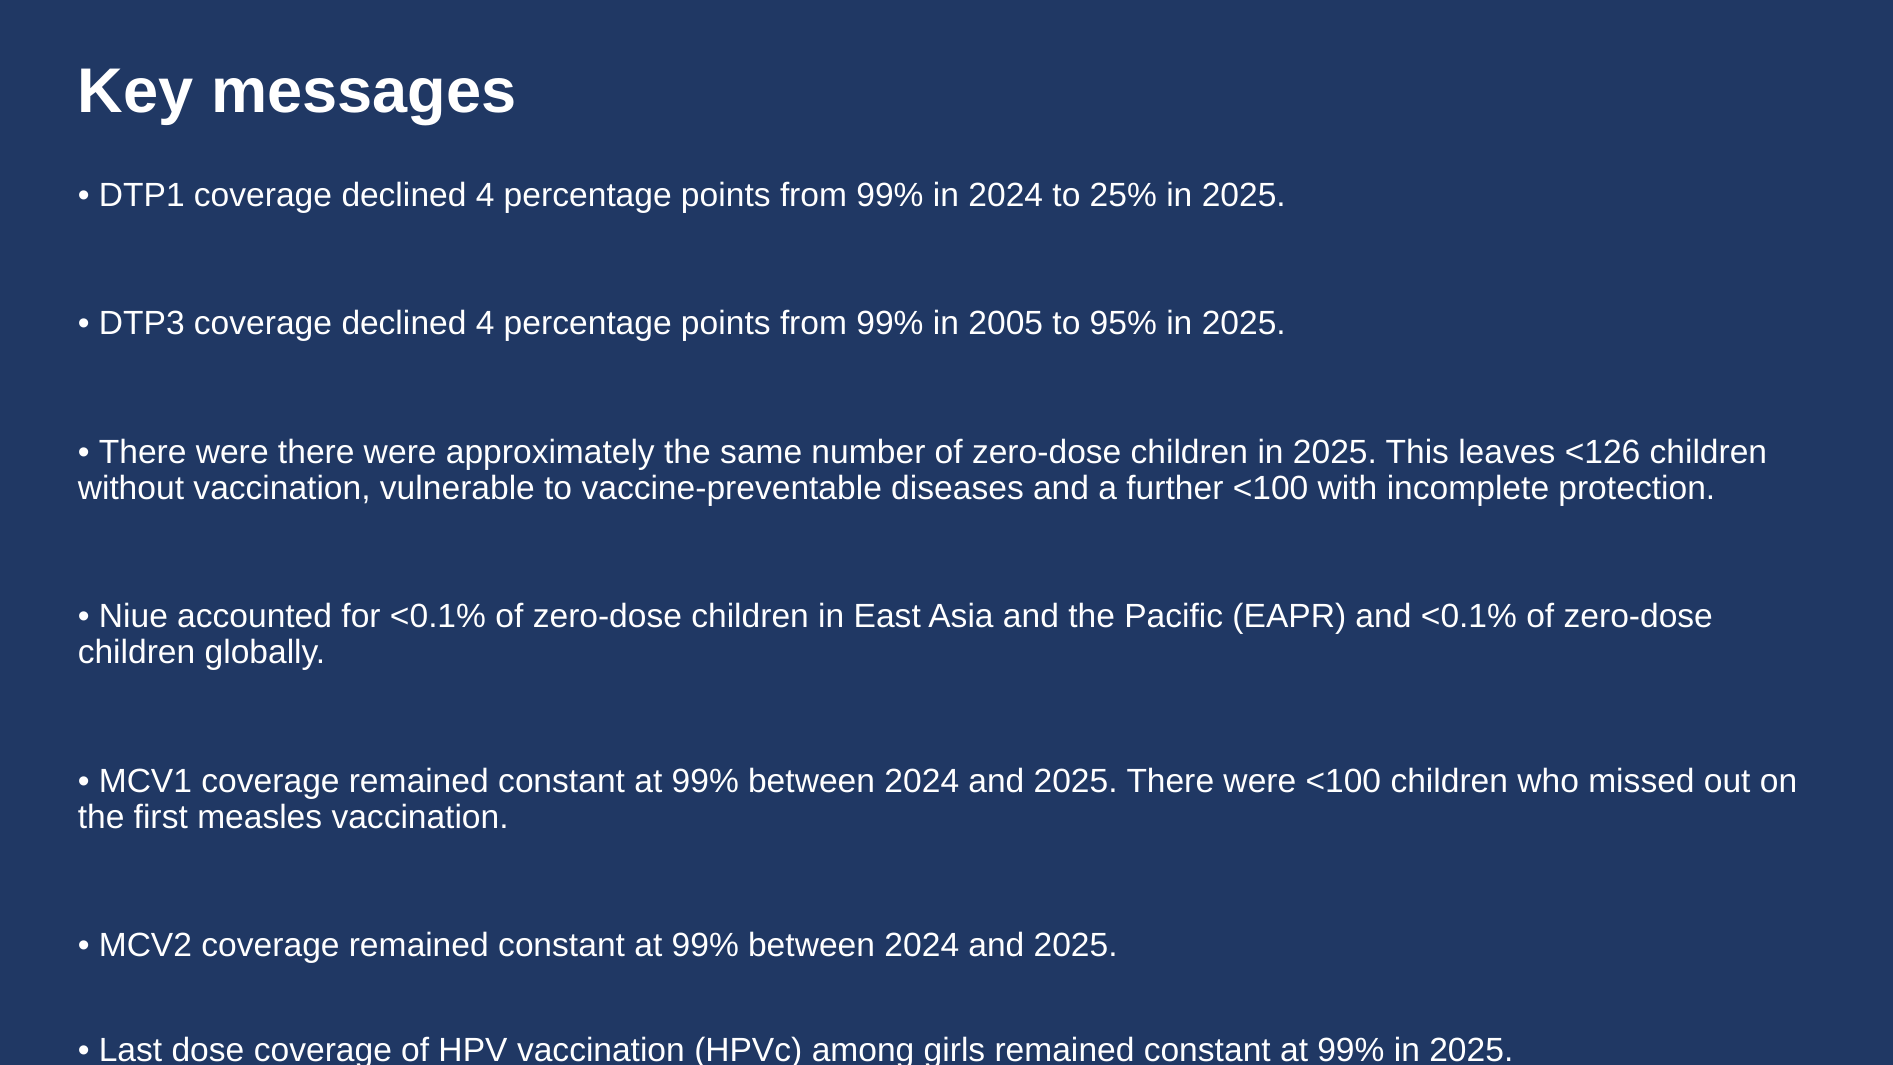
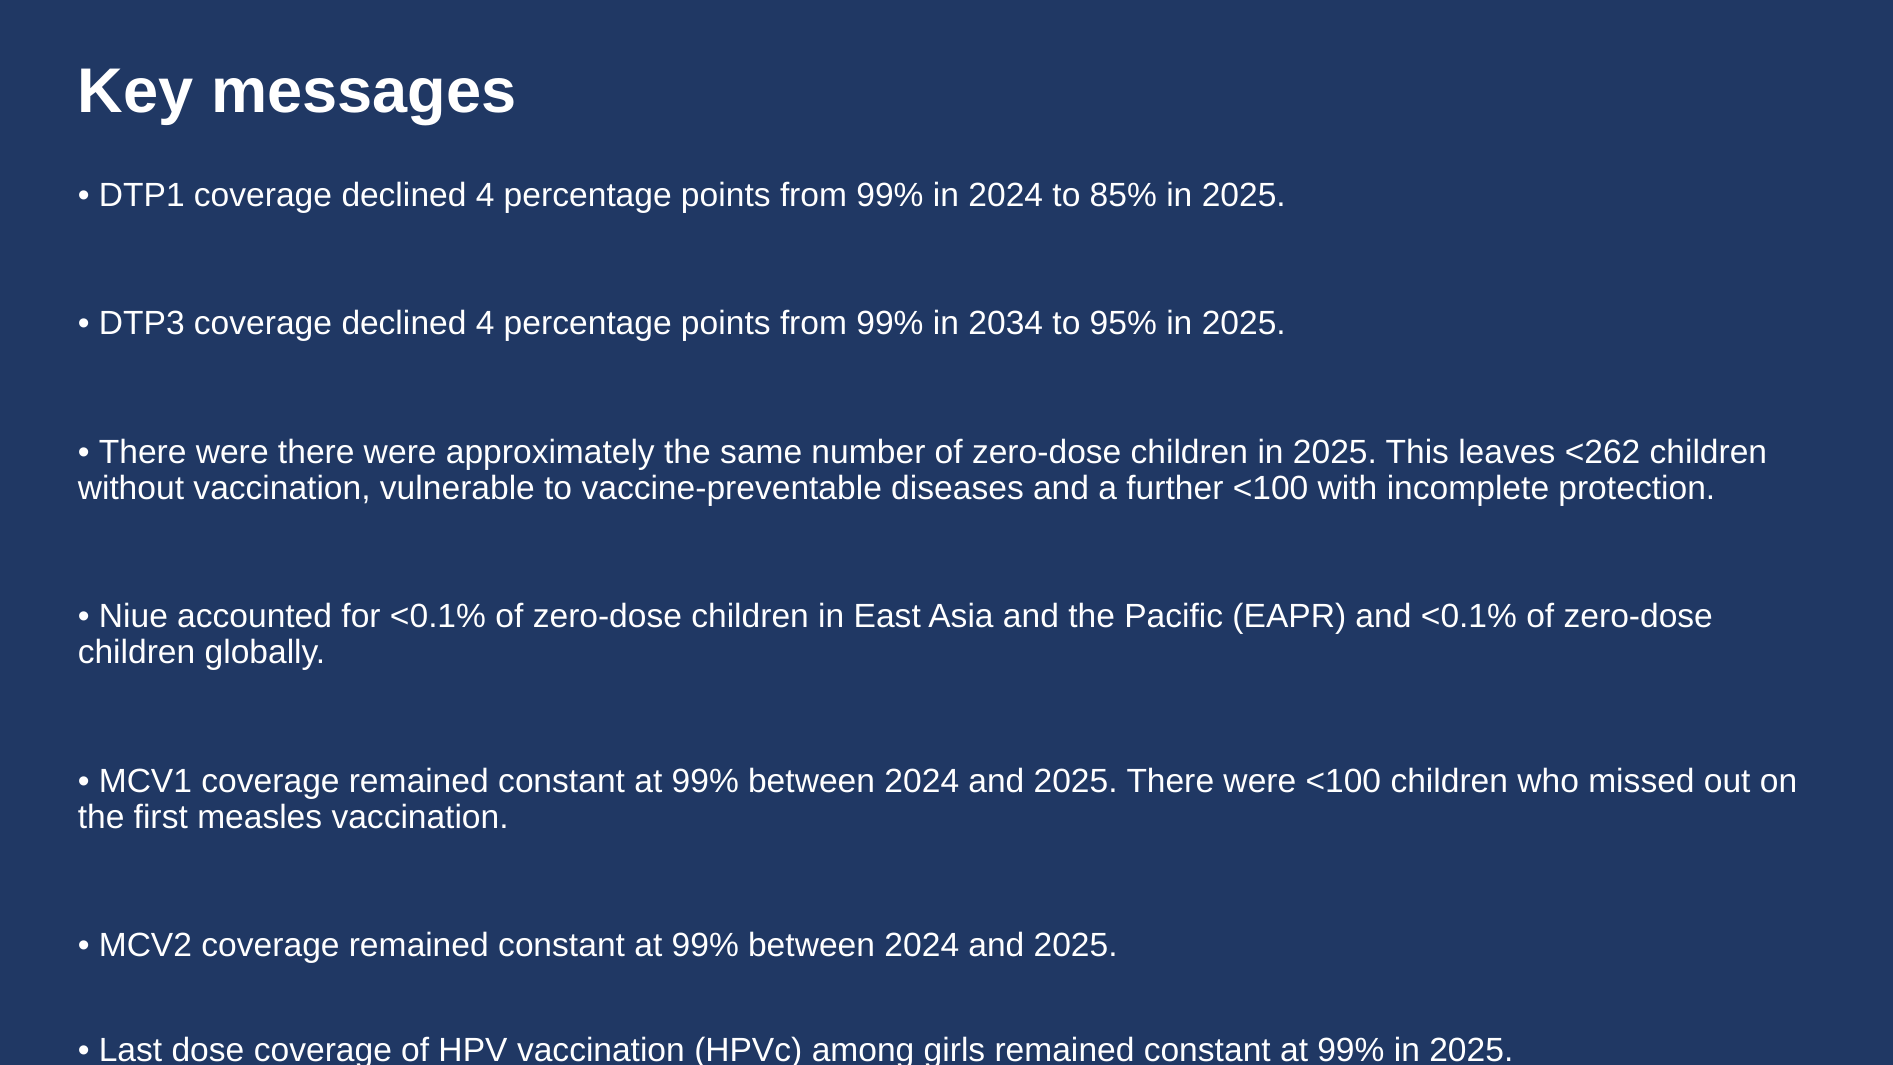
25%: 25% -> 85% (1123, 195)
2005: 2005 -> 2034 (1006, 324)
<126: <126 -> <262 (1603, 452)
